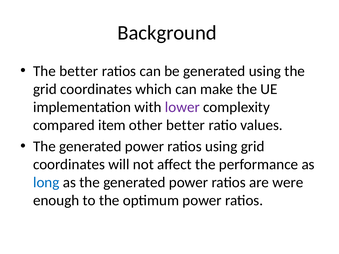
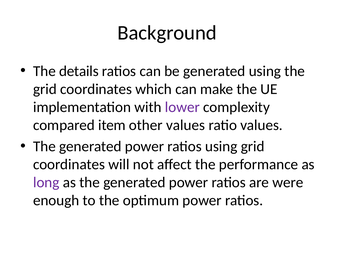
The better: better -> details (79, 71)
other better: better -> values (186, 125)
long colour: blue -> purple (46, 183)
